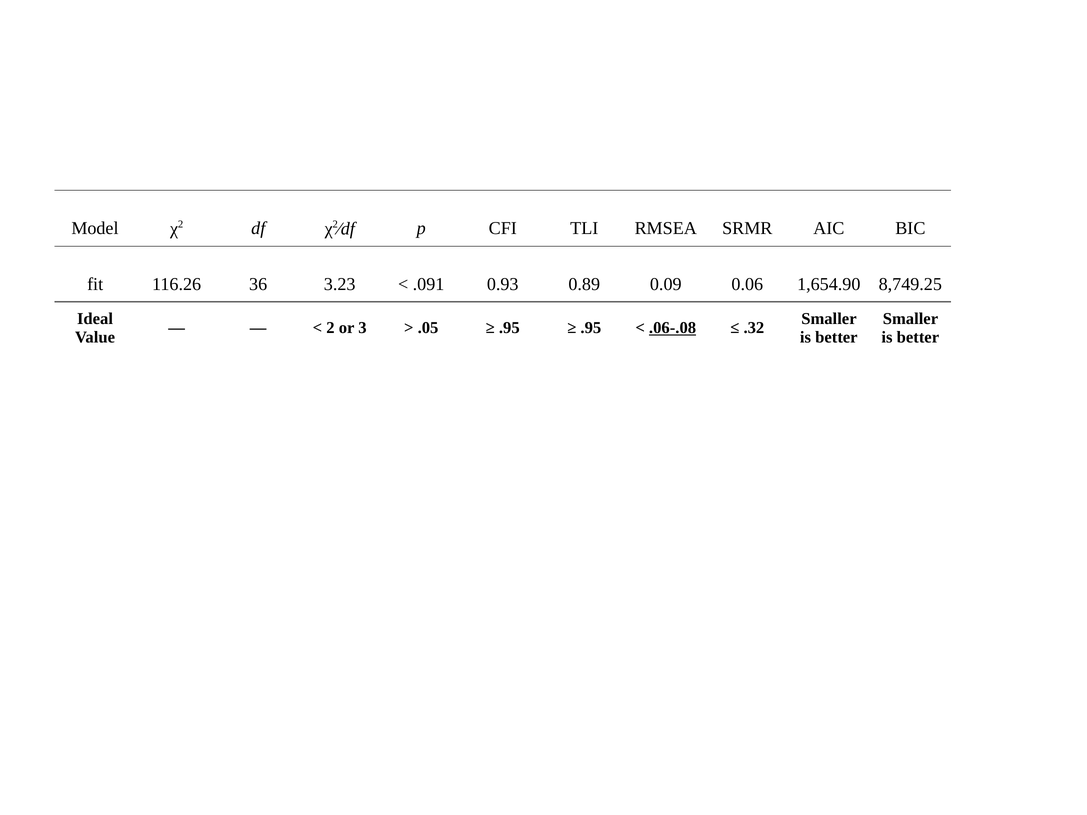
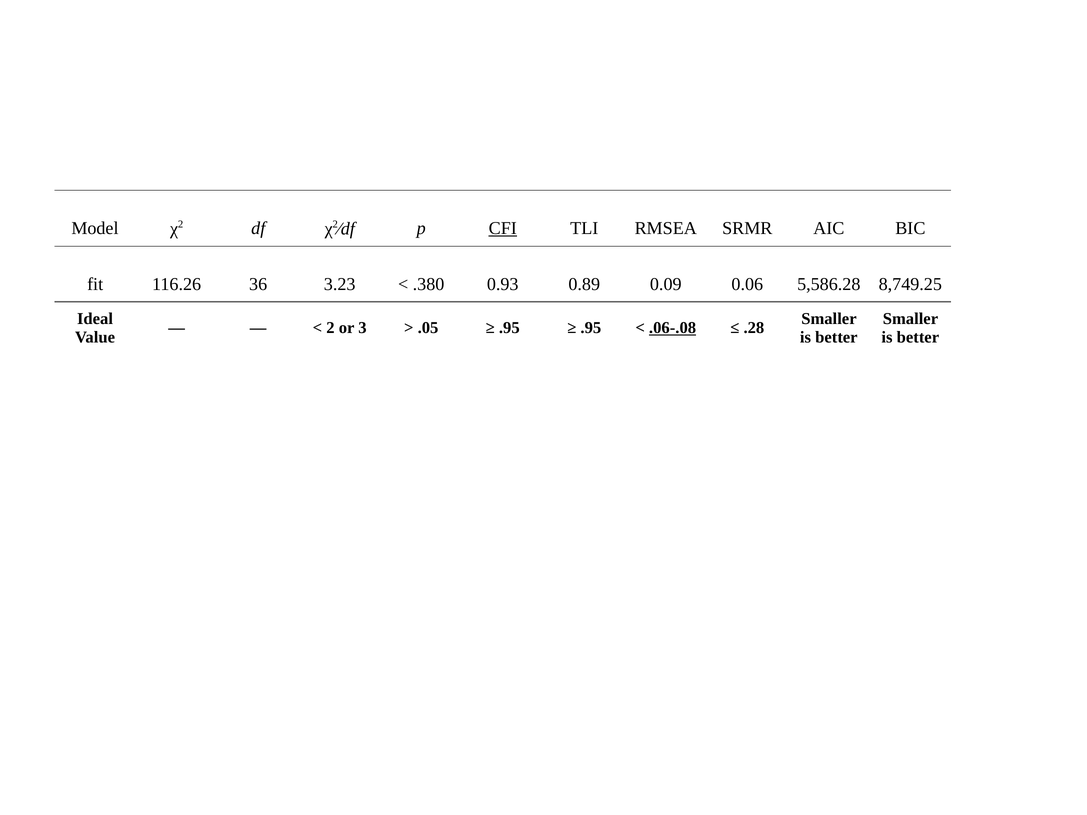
CFI underline: none -> present (503, 228)
.091: .091 -> .380 (429, 284)
1,654.90: 1,654.90 -> 5,586.28 (829, 284)
.32: .32 -> .28 (754, 328)
